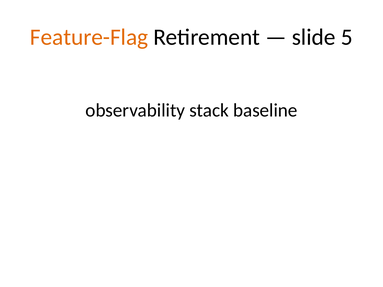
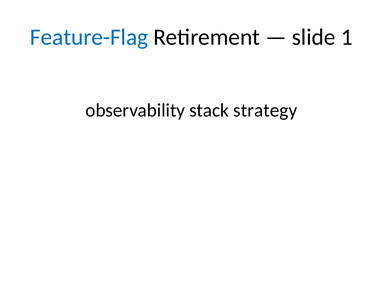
Feature-Flag colour: orange -> blue (89, 37)
5: 5 -> 1 (347, 37)
baseline: baseline -> strategy (265, 110)
